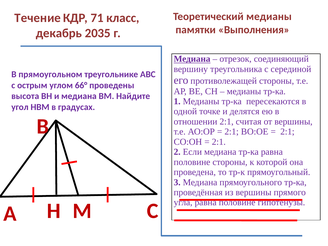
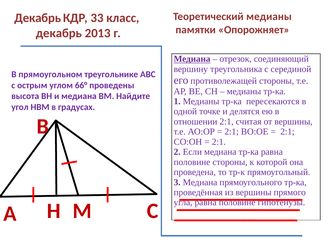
Течение: Течение -> Декабрь (38, 18)
71: 71 -> 33 (97, 18)
Выполнения: Выполнения -> Опорожняет (254, 30)
2035: 2035 -> 2013 (98, 33)
